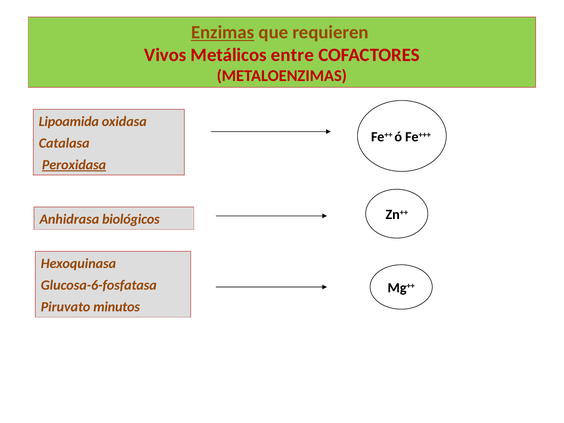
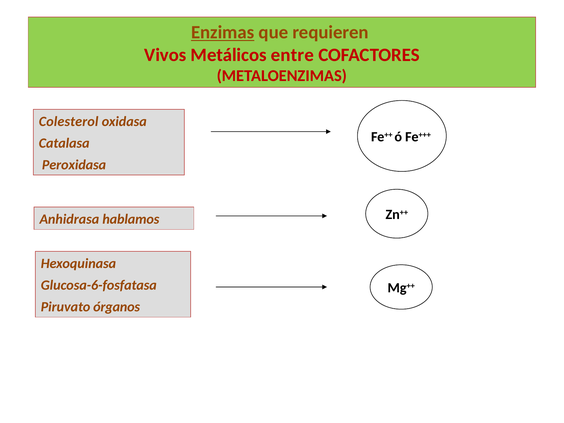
Lipoamida: Lipoamida -> Colesterol (69, 122)
Peroxidasa underline: present -> none (74, 165)
biológicos: biológicos -> hablamos (131, 219)
minutos: minutos -> órganos (117, 307)
